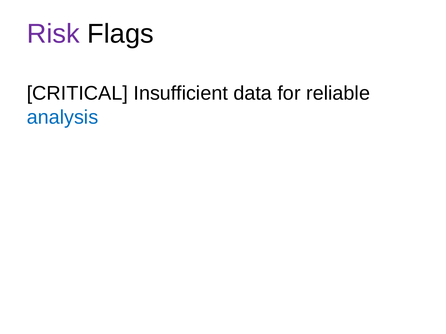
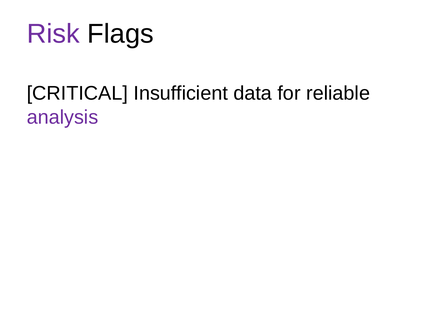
analysis colour: blue -> purple (63, 117)
